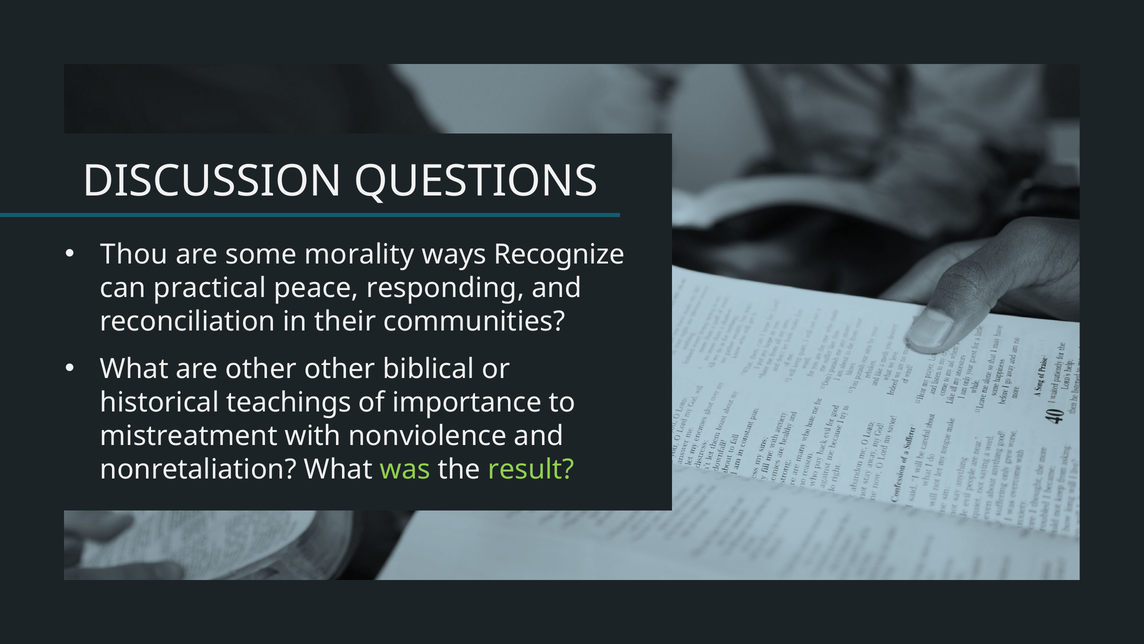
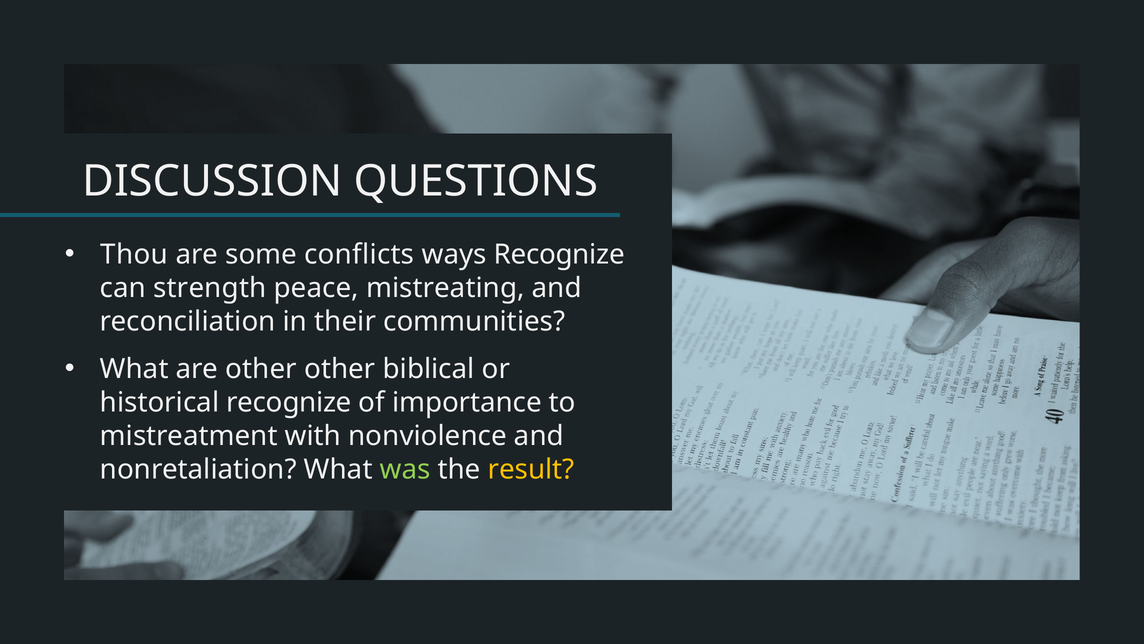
morality: morality -> conflicts (359, 255)
practical: practical -> strength (210, 288)
responding: responding -> mistreating (445, 288)
historical teachings: teachings -> recognize (289, 402)
result colour: light green -> yellow (531, 469)
